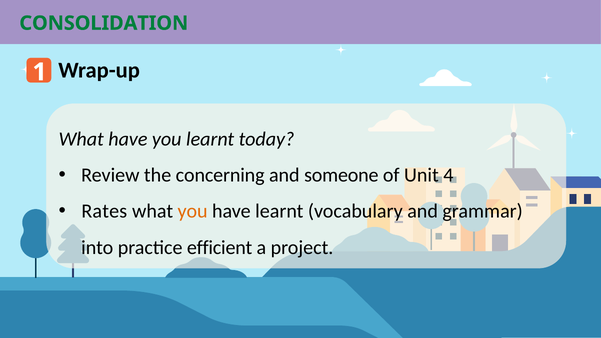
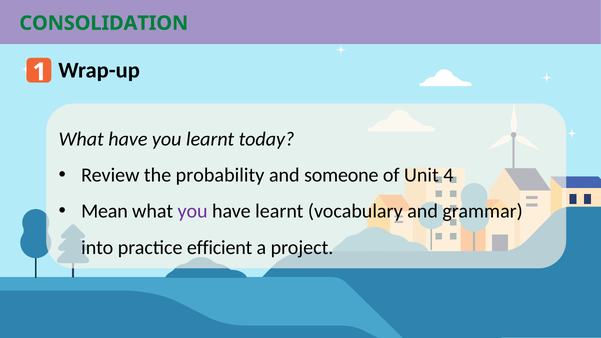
concerning: concerning -> probability (220, 175)
Rates: Rates -> Mean (104, 211)
you colour: orange -> purple (193, 211)
